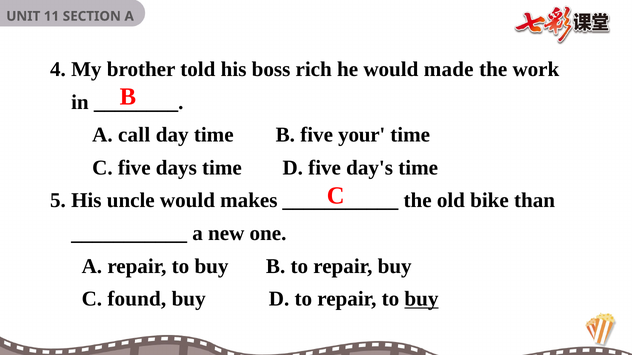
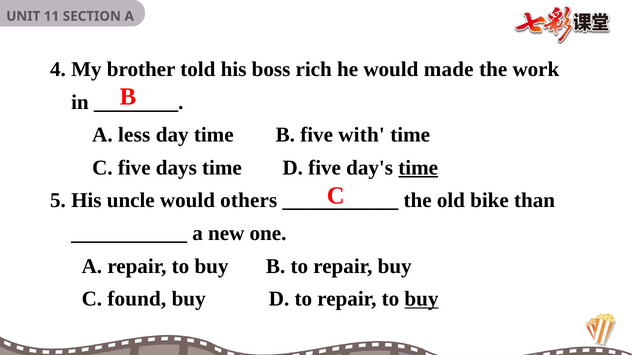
call: call -> less (134, 135)
your: your -> with (362, 135)
time underline: none -> present (418, 168)
makes: makes -> others (249, 201)
